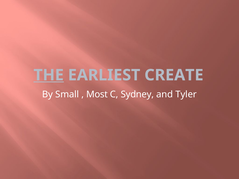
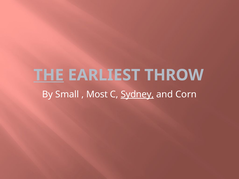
CREATE: CREATE -> THROW (174, 75)
Sydney underline: none -> present (137, 94)
Tyler: Tyler -> Corn (186, 94)
